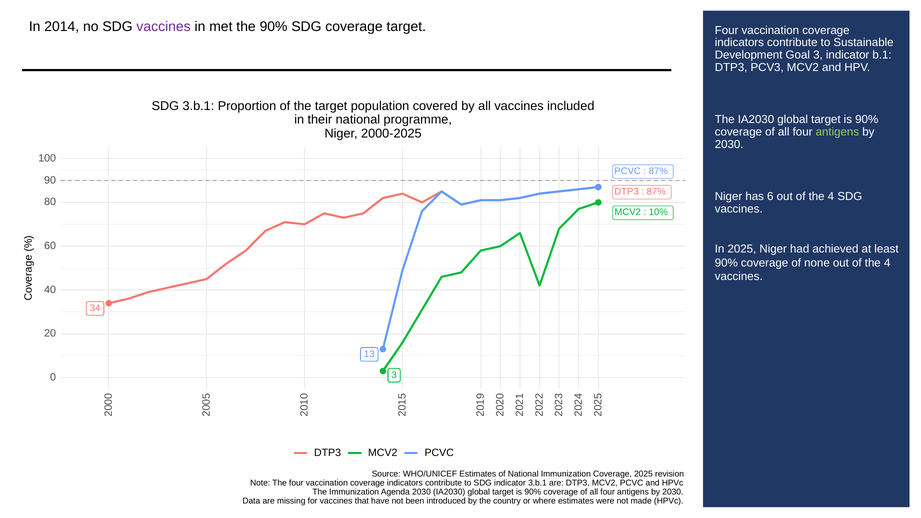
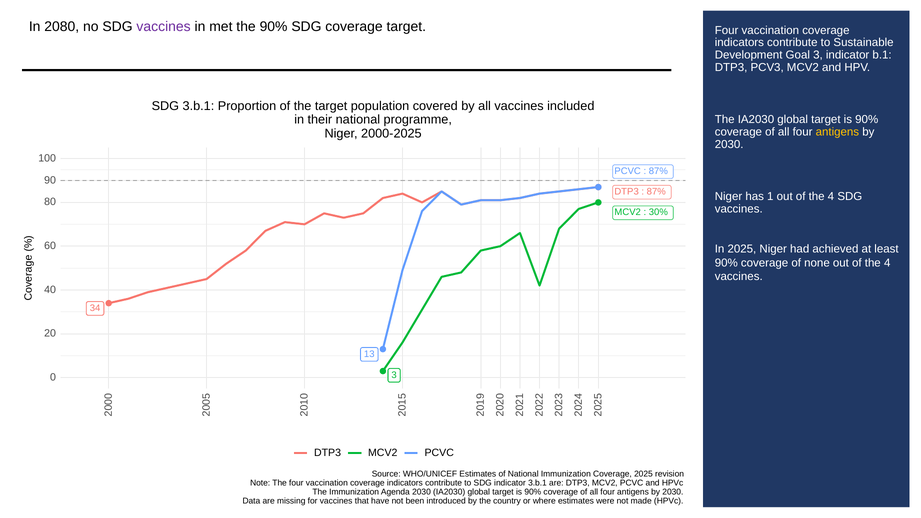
2014: 2014 -> 2080 (62, 27)
antigens colour: light green -> yellow (837, 132)
has 6: 6 -> 1 (770, 197)
10%: 10% -> 30% (658, 212)
